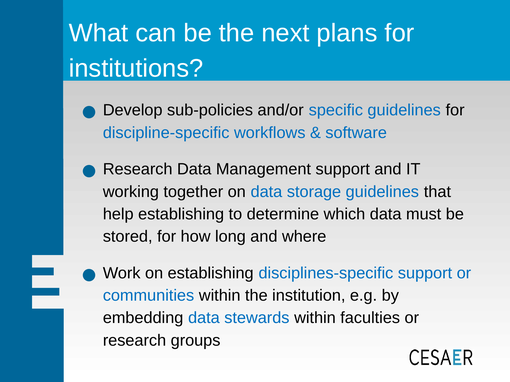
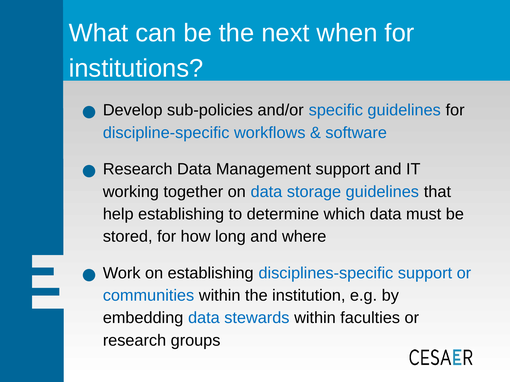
plans: plans -> when (347, 33)
